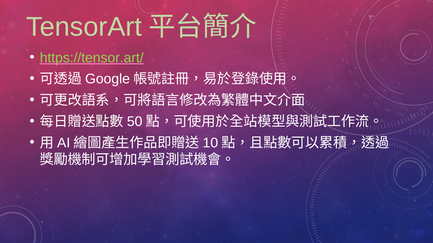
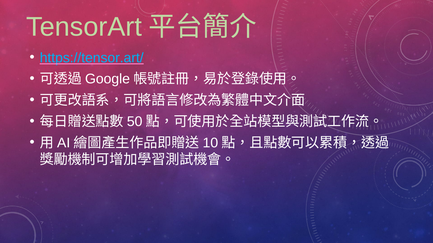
https://tensor.art/ colour: light green -> light blue (92, 58)
